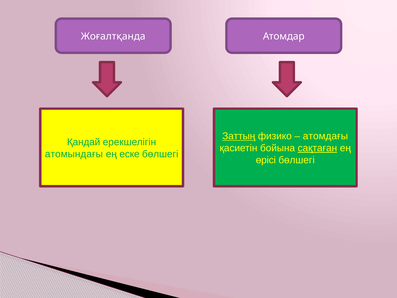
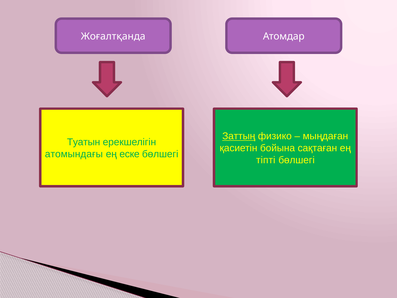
атомдағы: атомдағы -> мыңдаған (325, 136)
Қандай: Қандай -> Туатын (84, 142)
сақтаған underline: present -> none (317, 148)
өрісі: өрісі -> тіпті (266, 160)
